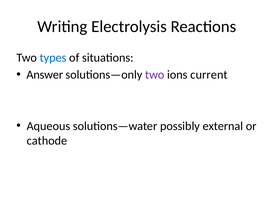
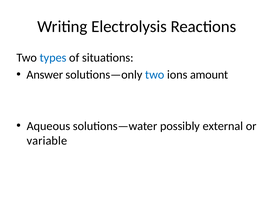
two colour: purple -> blue (155, 75)
current: current -> amount (209, 75)
cathode: cathode -> variable (47, 140)
